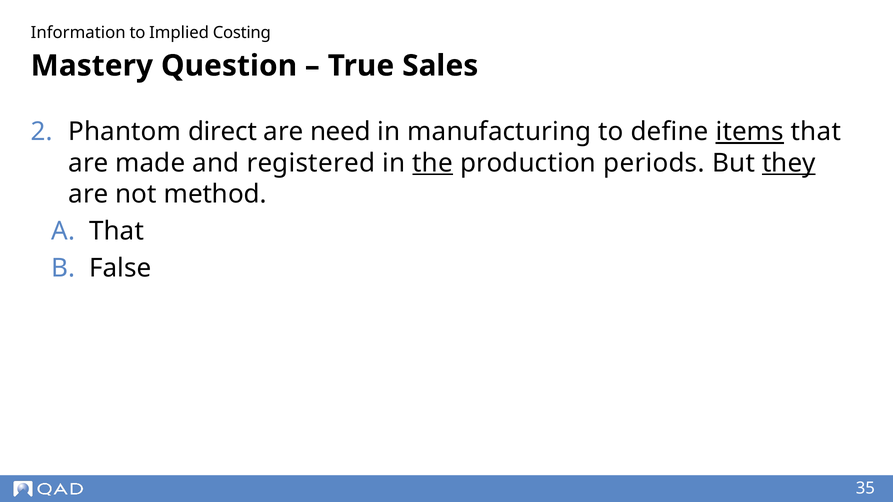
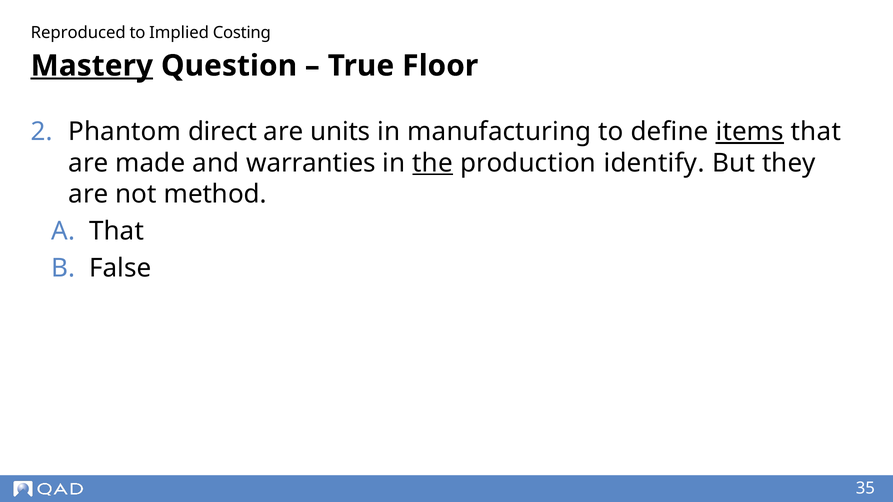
Information: Information -> Reproduced (78, 33)
Mastery underline: none -> present (92, 66)
Sales: Sales -> Floor (440, 66)
need: need -> units (340, 132)
registered: registered -> warranties (311, 163)
periods: periods -> identify (654, 163)
they underline: present -> none (789, 163)
